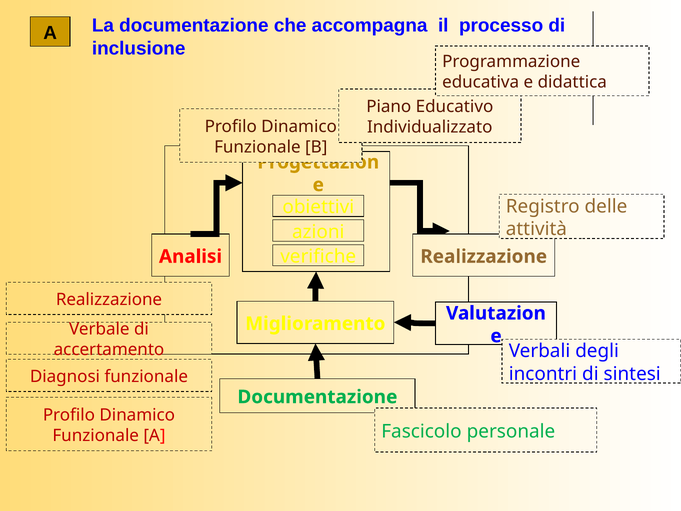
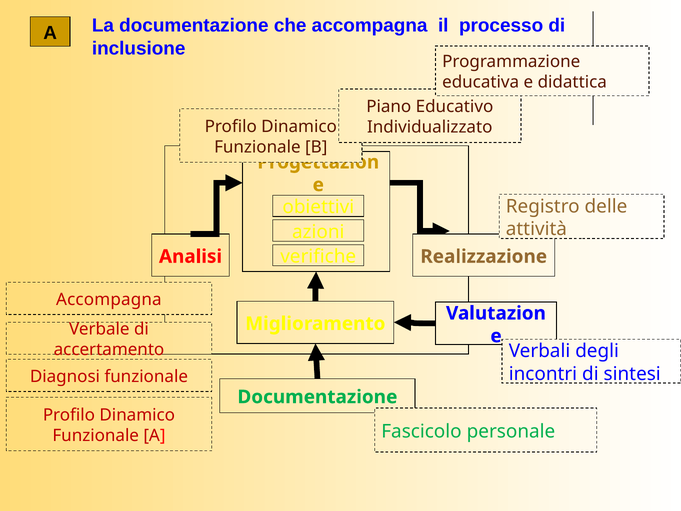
Realizzazione: Realizzazione -> Accompagna (109, 299)
